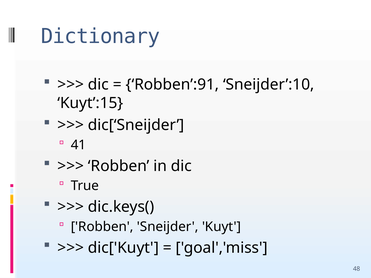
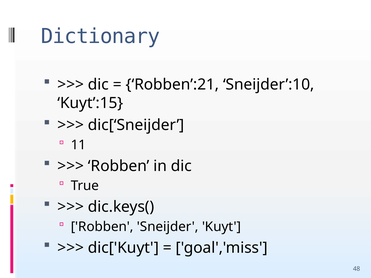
Robben’:91: Robben’:91 -> Robben’:21 (172, 85)
41: 41 -> 11 (78, 145)
